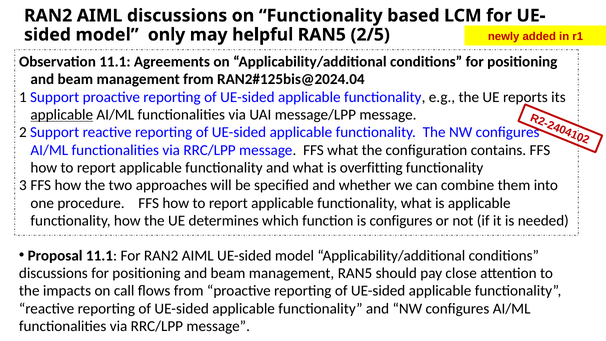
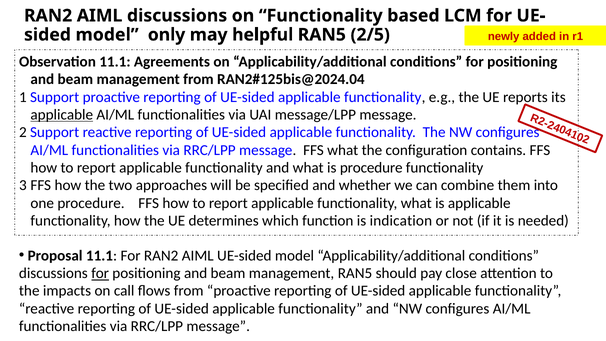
is overfitting: overfitting -> procedure (371, 168)
is configures: configures -> indication (401, 221)
for underline: none -> present (100, 273)
